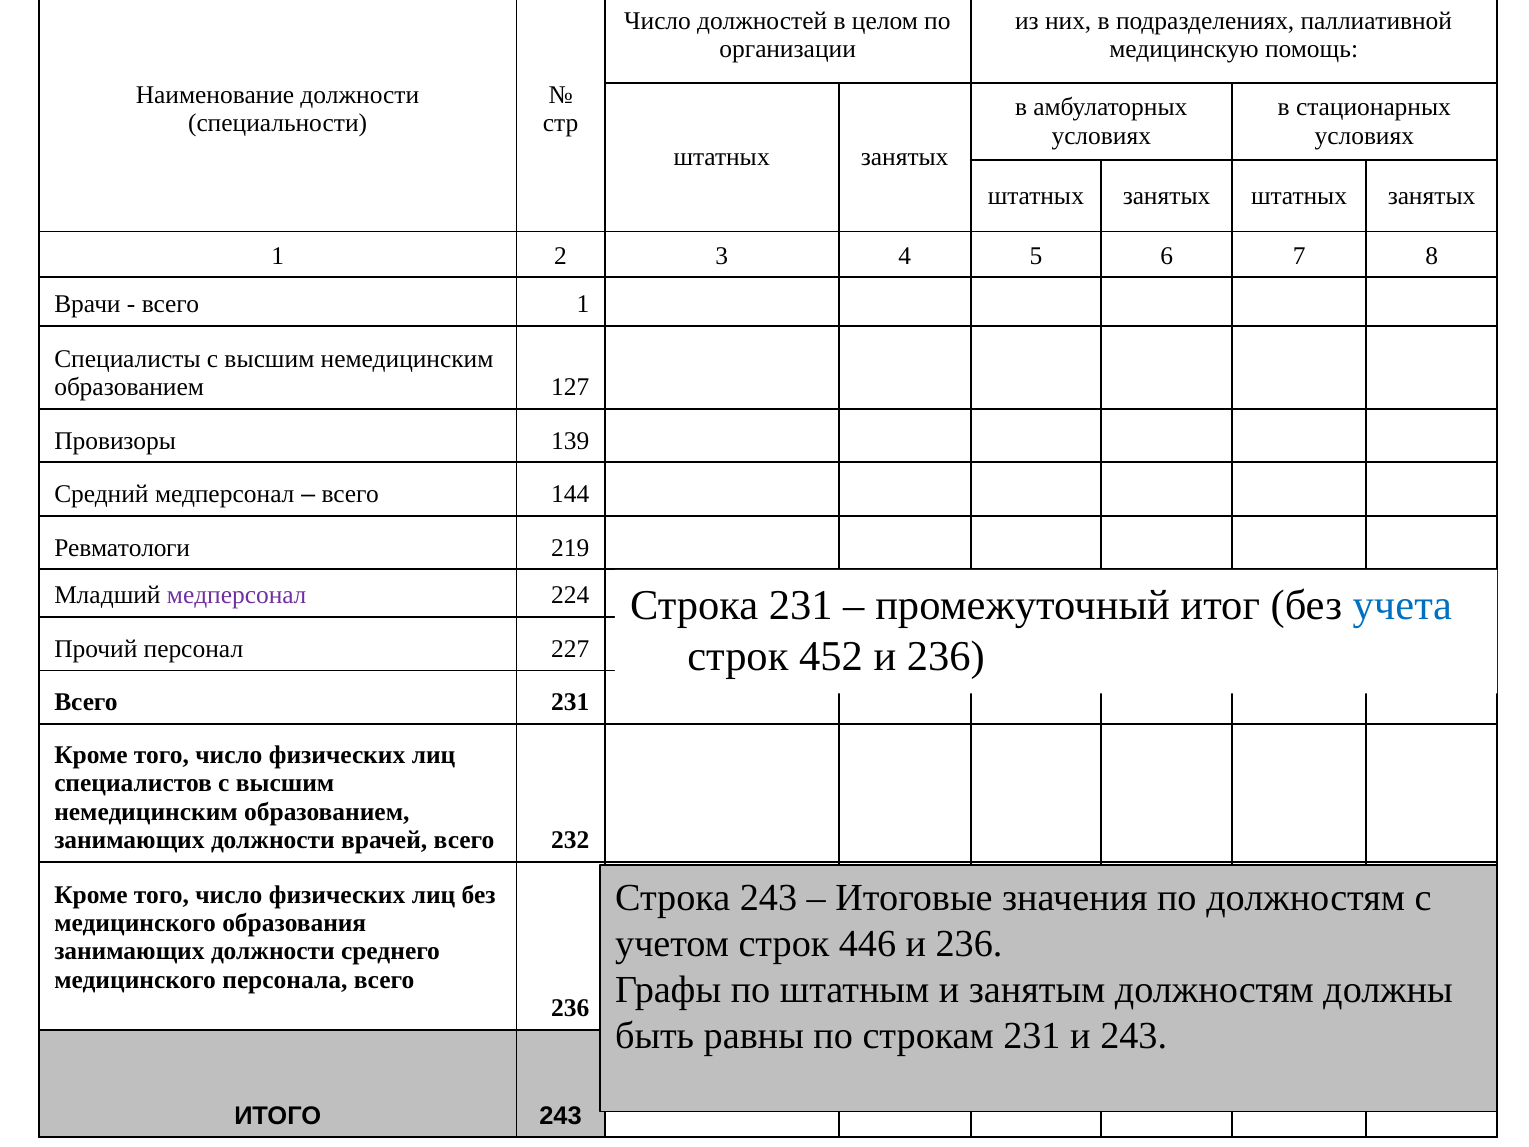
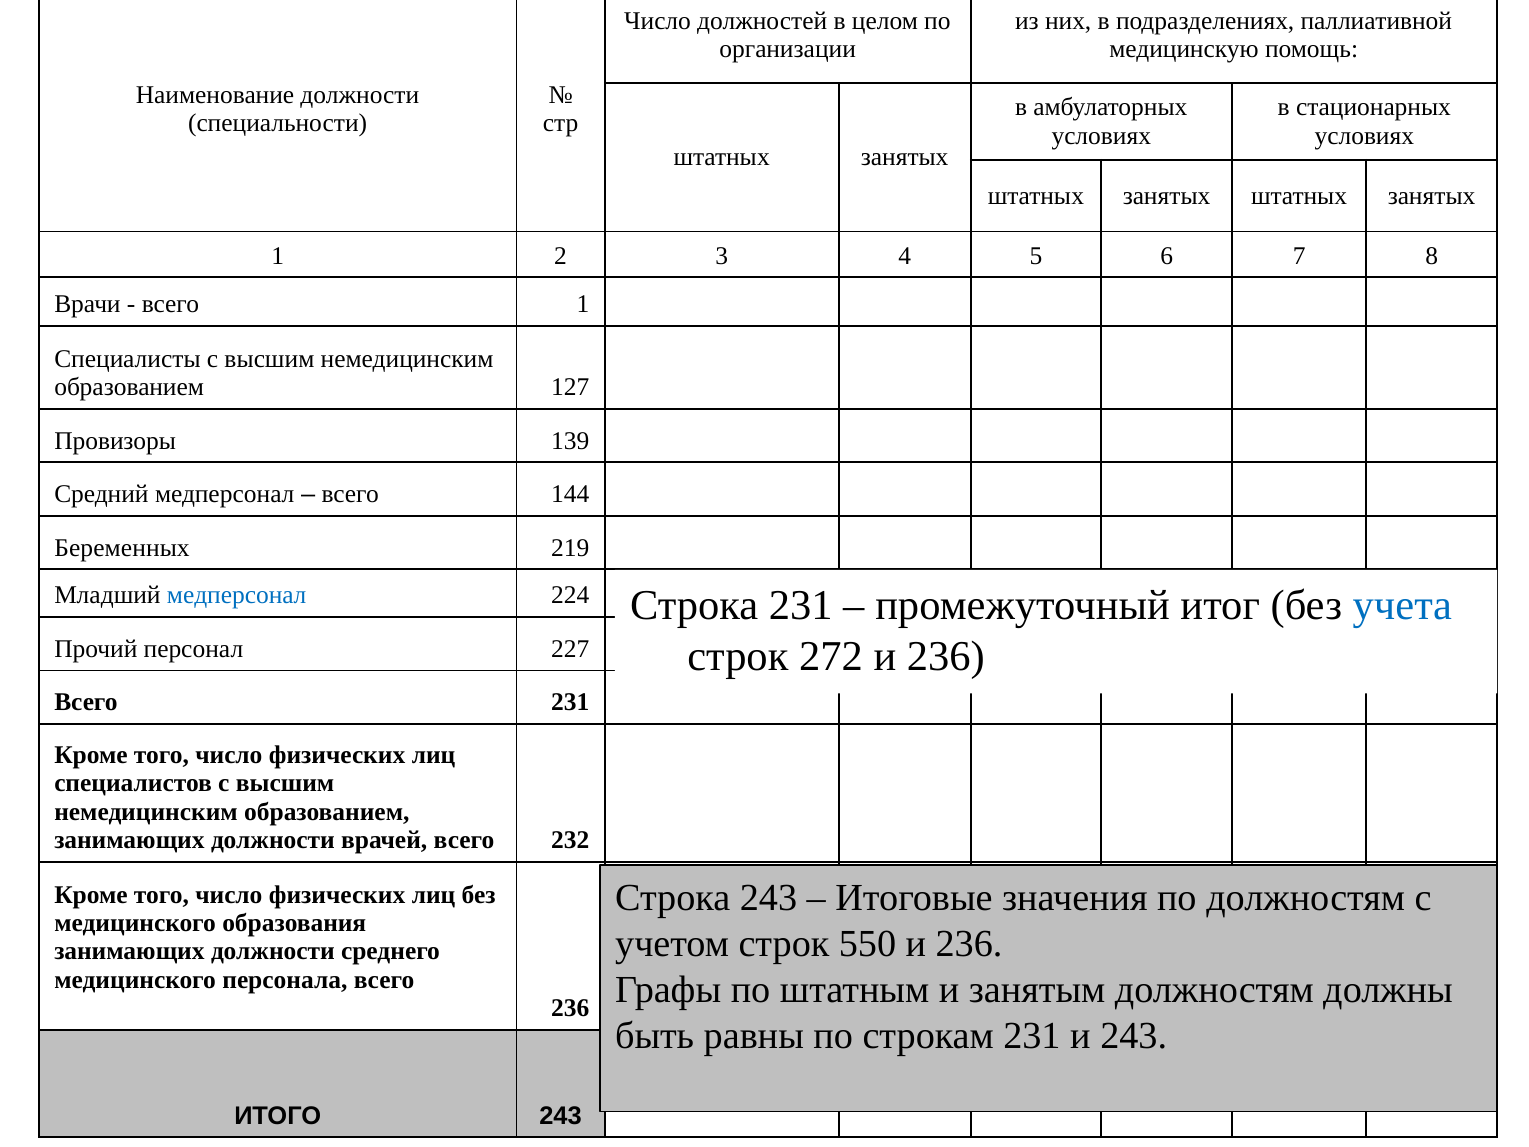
Ревматологи: Ревматологи -> Беременных (122, 548)
медперсонал colour: purple -> blue (237, 595)
452: 452 -> 272 (831, 657)
446: 446 -> 550 (868, 944)
